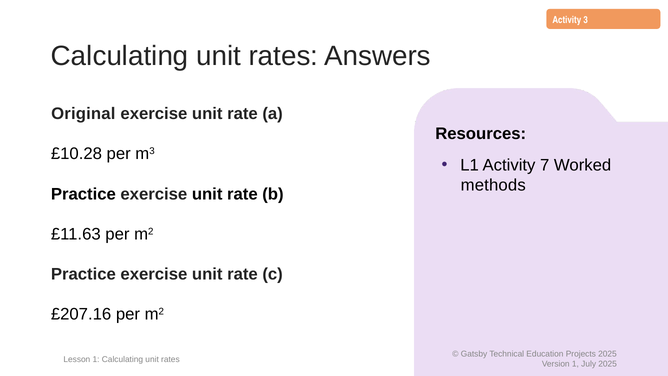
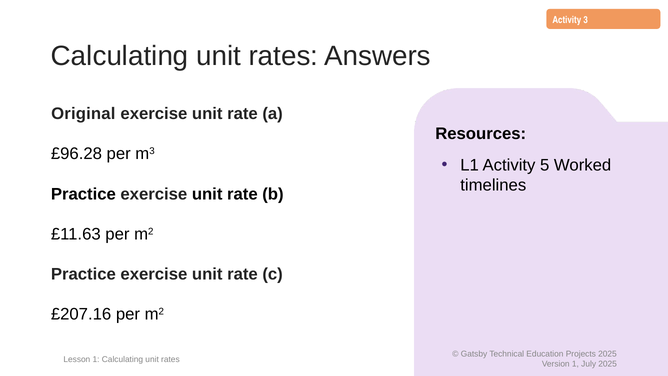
£10.28: £10.28 -> £96.28 (76, 154)
7: 7 -> 5 (545, 165)
methods: methods -> timelines (493, 185)
